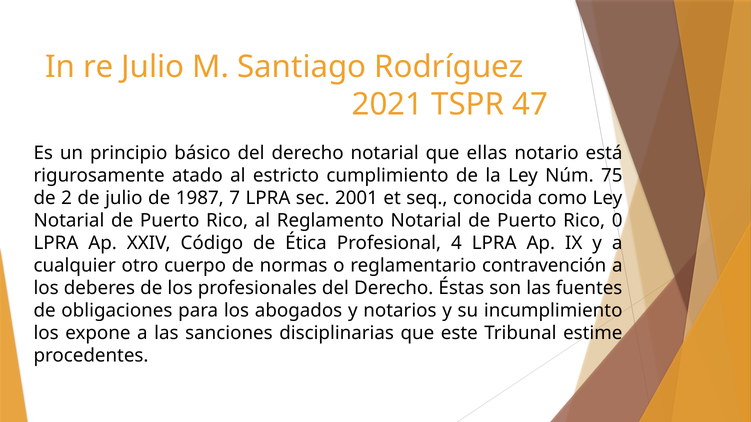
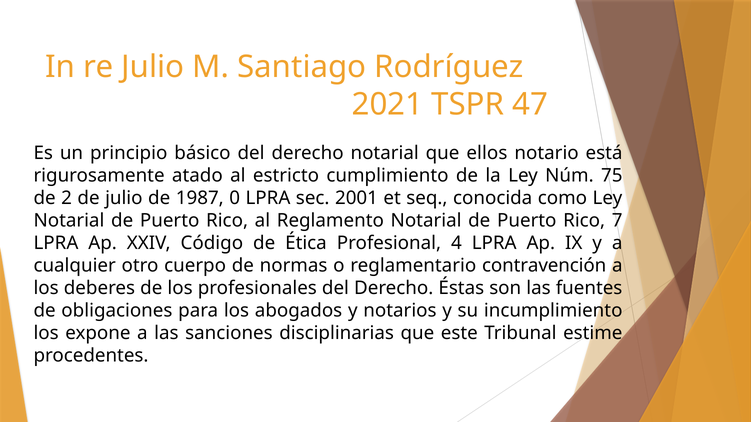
ellas: ellas -> ellos (487, 153)
7: 7 -> 0 (235, 198)
0: 0 -> 7 (617, 221)
